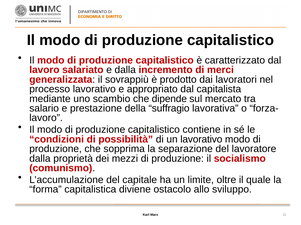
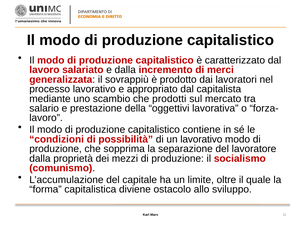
dipende: dipende -> prodotti (169, 99)
suffragio: suffragio -> oggettivi (169, 109)
